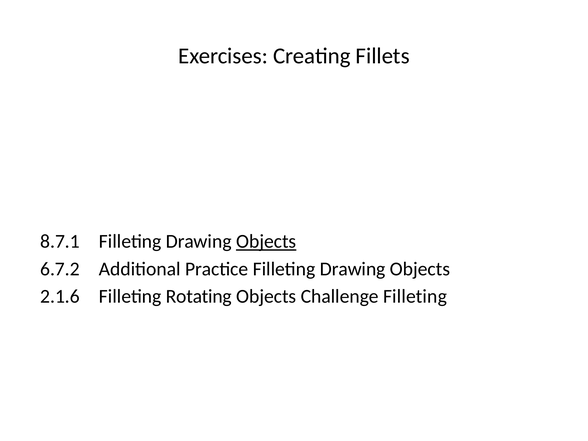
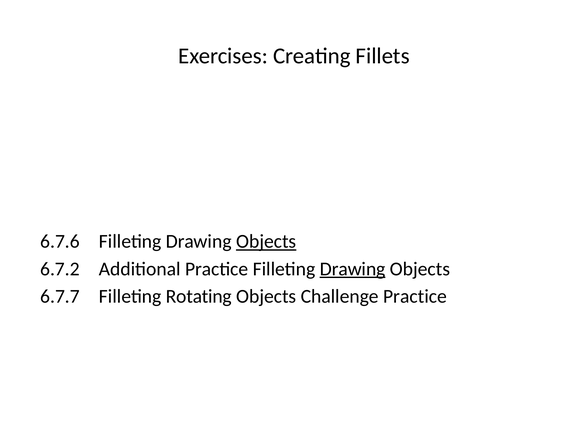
8.7.1: 8.7.1 -> 6.7.6 (60, 241)
Drawing underline: none -> present (353, 269)
2.1.6: 2.1.6 -> 6.7.7 (60, 296)
Challenge Filleting: Filleting -> Practice (415, 296)
